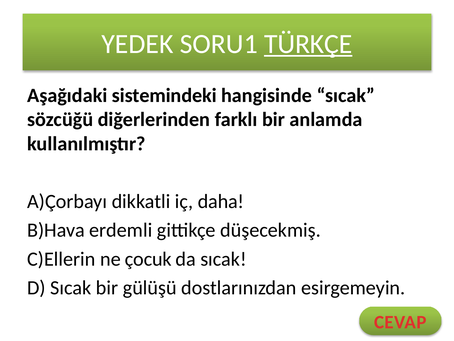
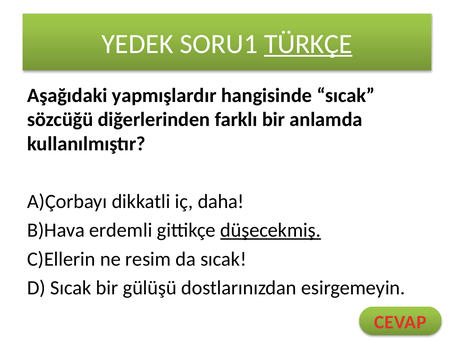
sistemindeki: sistemindeki -> yapmışlardır (164, 95)
düşecekmiş underline: none -> present (271, 230)
çocuk: çocuk -> resim (148, 259)
